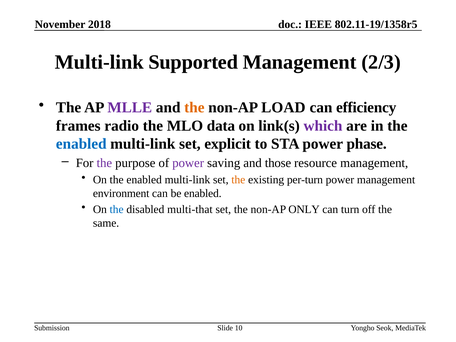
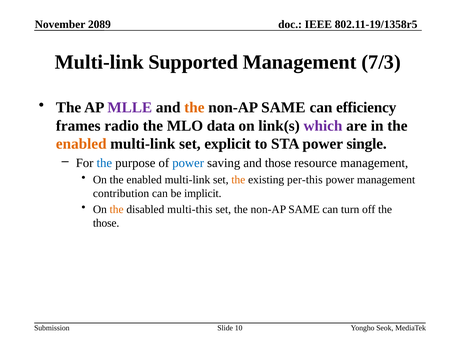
2018: 2018 -> 2089 (99, 24)
2/3: 2/3 -> 7/3 (381, 62)
LOAD: LOAD -> SAME (283, 107)
enabled colour: blue -> orange (81, 144)
phase: phase -> single (367, 144)
the colour: purple -> blue (104, 163)
power colour: purple -> blue (188, 163)
per-turn: per-turn -> per-this (305, 180)
environment: environment -> contribution (121, 193)
be enabled: enabled -> implicit (203, 193)
the colour: blue -> orange (117, 209)
multi-that: multi-that -> multi-this (190, 209)
set the non-AP ONLY: ONLY -> SAME (304, 209)
same: same -> those (106, 223)
